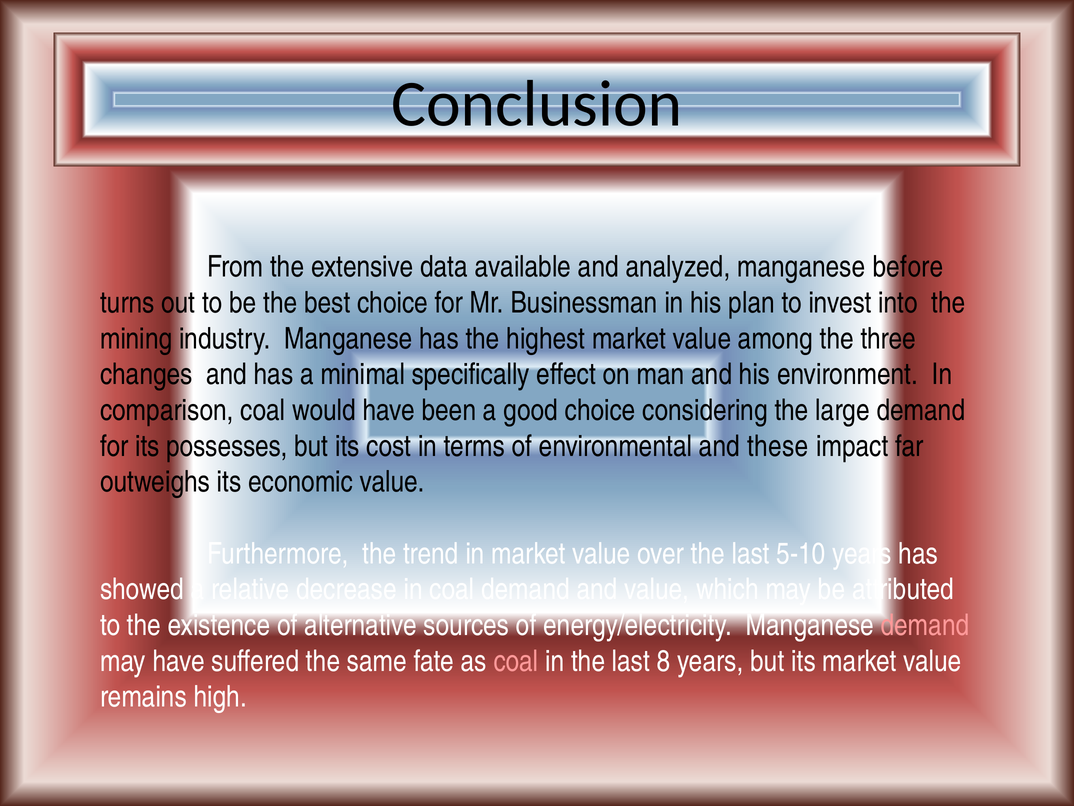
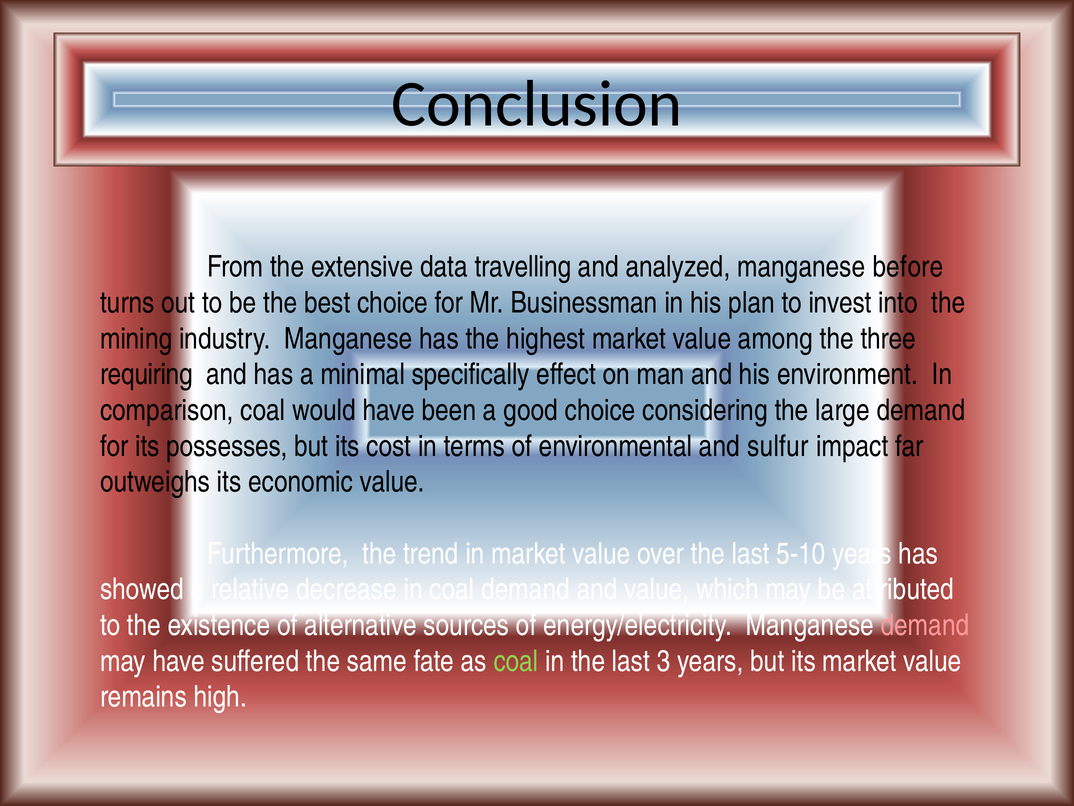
available: available -> travelling (523, 267)
changes: changes -> requiring (146, 374)
these: these -> sulfur (778, 446)
coal colour: pink -> light green (516, 661)
8: 8 -> 3 (664, 661)
